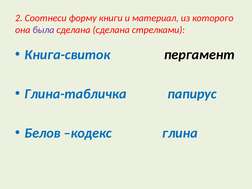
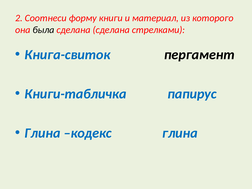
была colour: purple -> black (43, 30)
Глина-табличка: Глина-табличка -> Книги-табличка (75, 94)
Белов: Белов -> Глина (43, 133)
